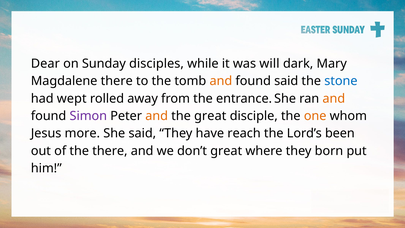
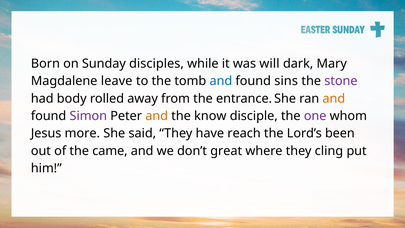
Dear: Dear -> Born (45, 64)
Magdalene there: there -> leave (117, 81)
and colour: orange -> blue (221, 81)
found said: said -> sins (286, 81)
stone colour: blue -> purple (341, 81)
wept: wept -> body (72, 98)
the great: great -> know (210, 116)
one colour: orange -> purple (315, 116)
the there: there -> came (110, 151)
born: born -> cling (329, 151)
